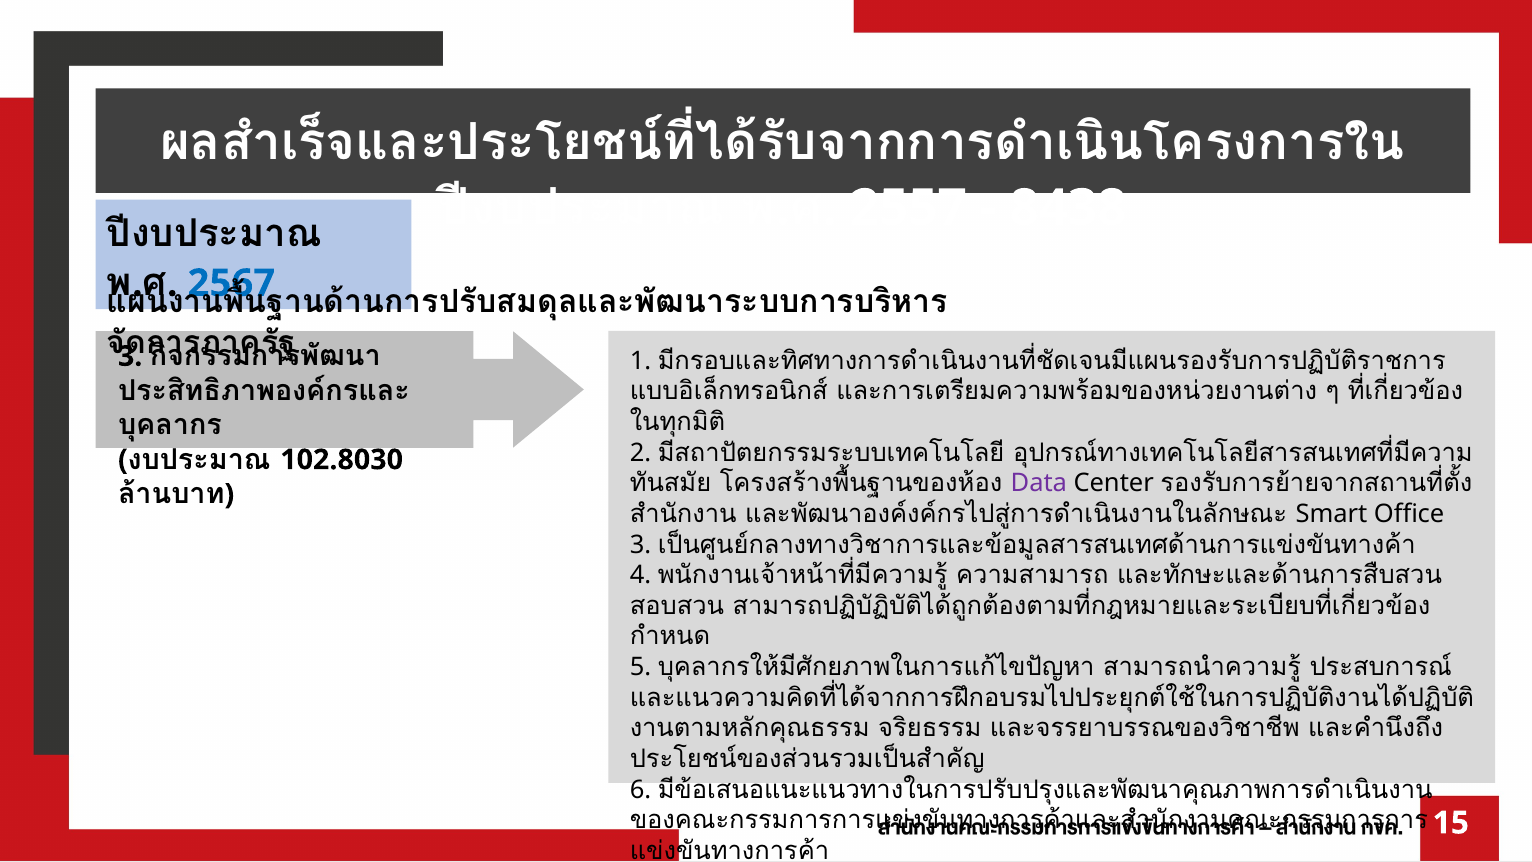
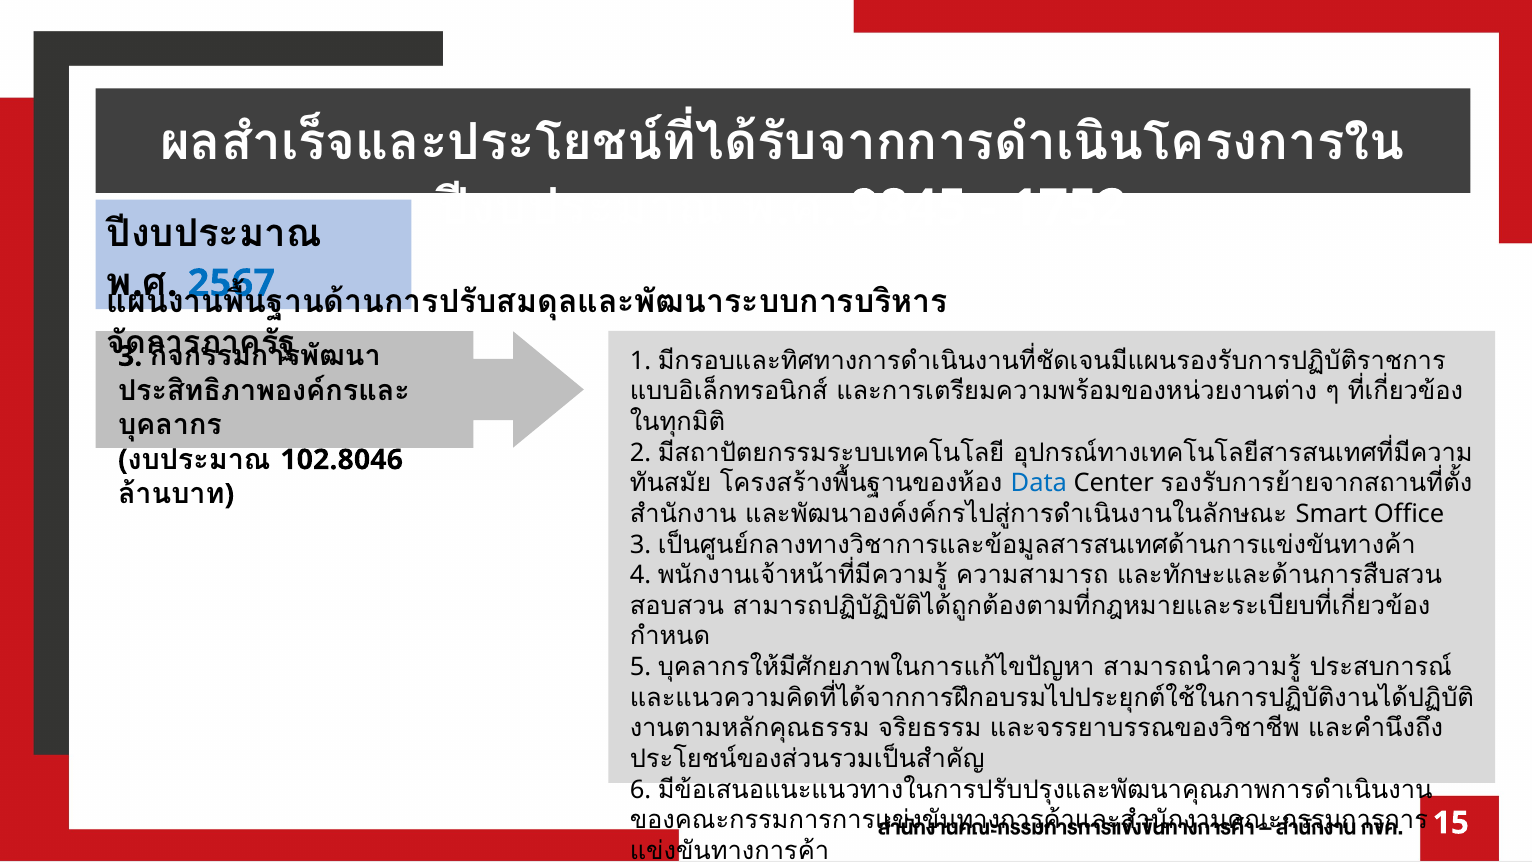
2557: 2557 -> 9845 (908, 208)
8438: 8438 -> 1752 (1068, 208)
102.8030: 102.8030 -> 102.8046 (342, 460)
Data colour: purple -> blue (1039, 483)
